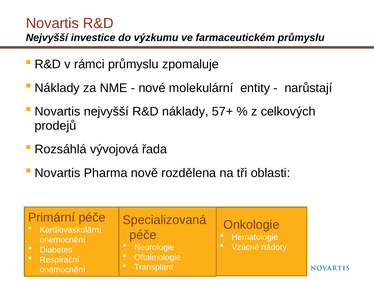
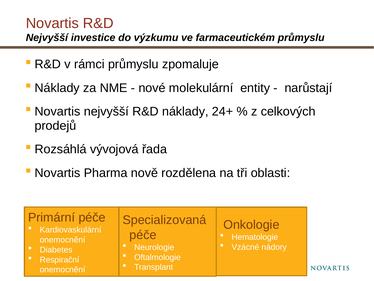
57+: 57+ -> 24+ (223, 111)
